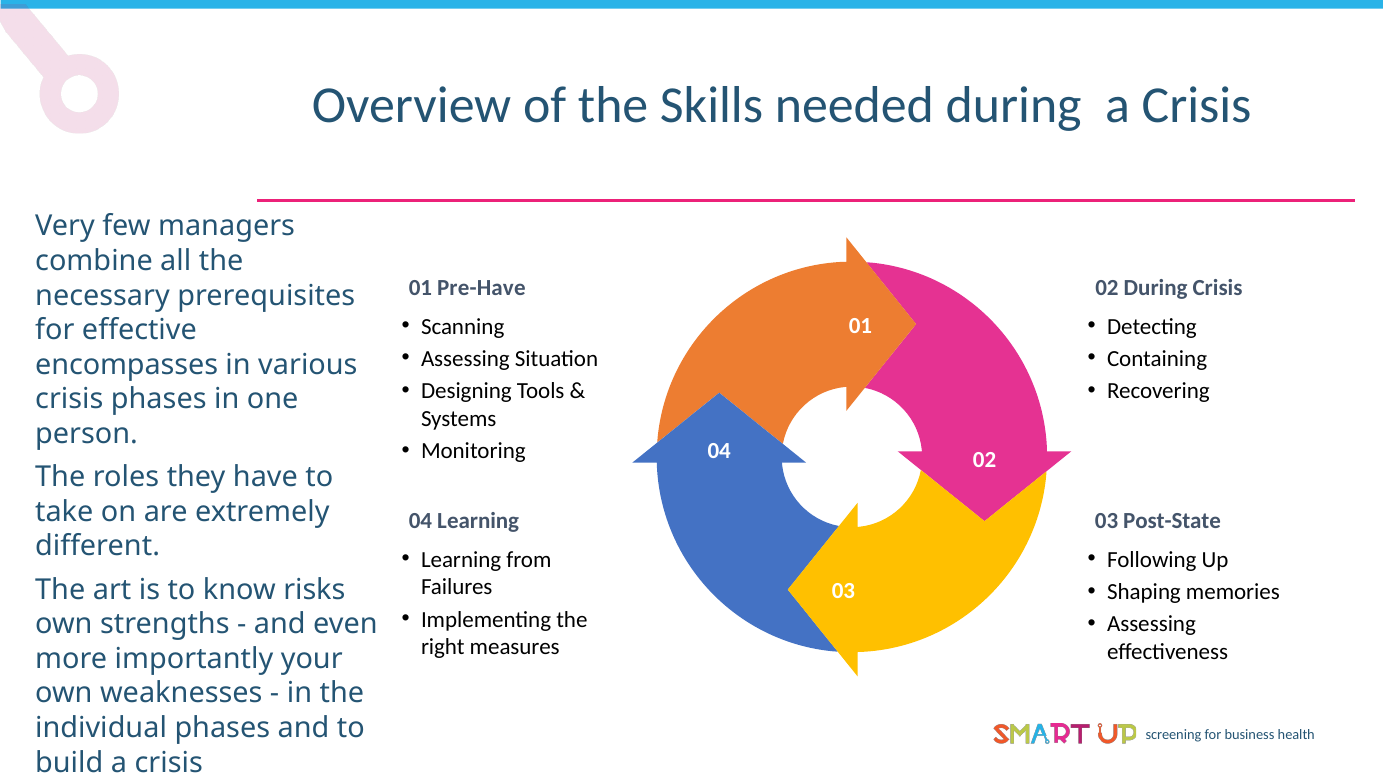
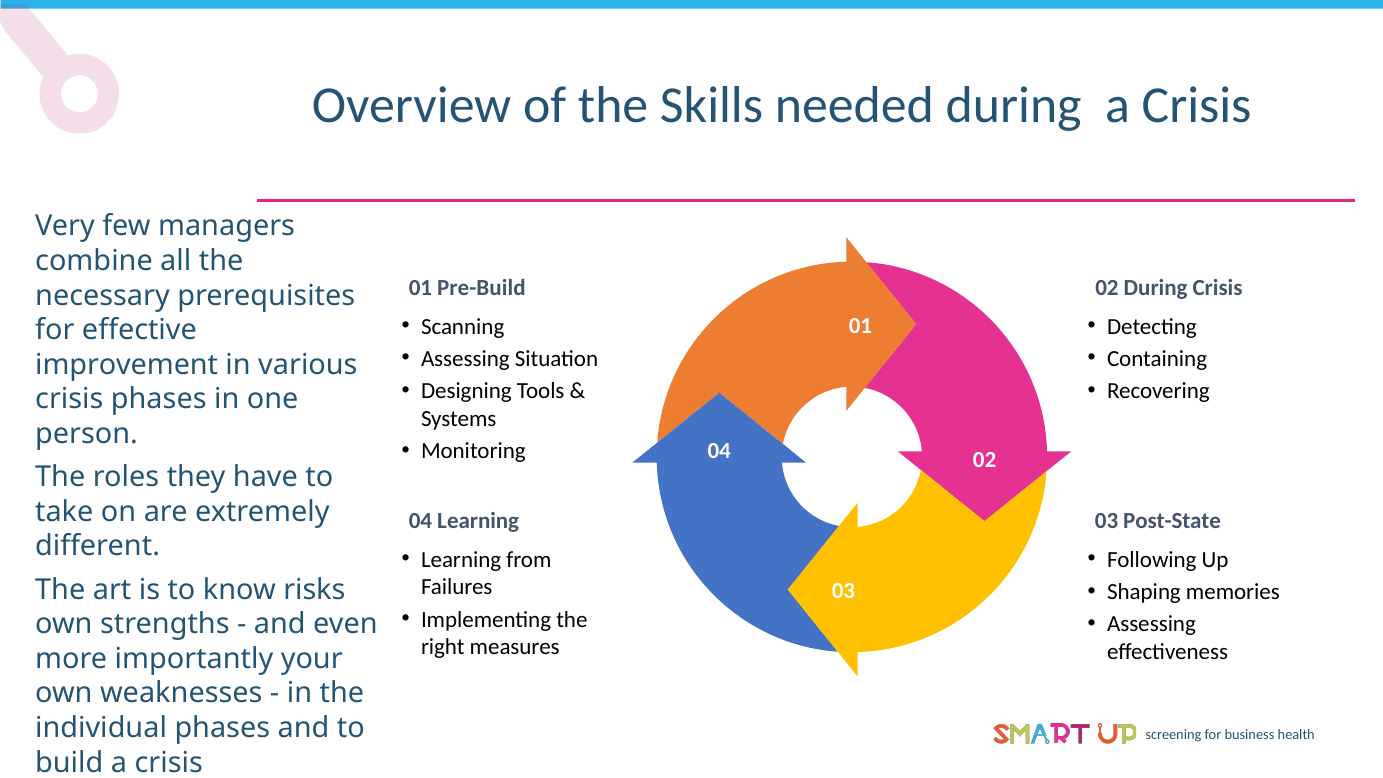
Pre-Have: Pre-Have -> Pre-Build (481, 287)
encompasses: encompasses -> improvement (127, 365)
